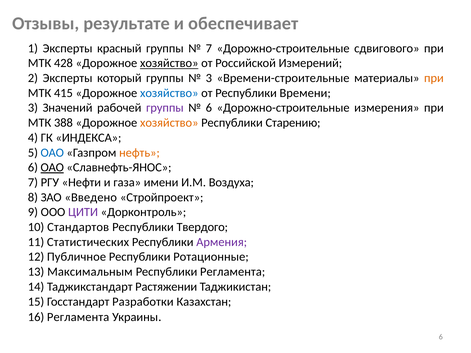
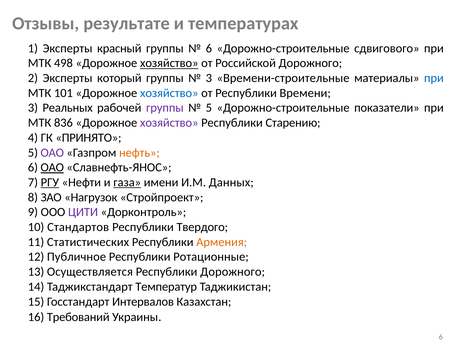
обеспечивает: обеспечивает -> температурах (243, 24)
7: 7 -> 6 (209, 48)
428: 428 -> 498 (63, 63)
Российской Измерений: Измерений -> Дорожного (310, 63)
при colour: orange -> blue (434, 78)
415: 415 -> 101 (63, 93)
Значений: Значений -> Реальных (68, 108)
6: 6 -> 5 (209, 108)
измерения: измерения -> показатели (387, 108)
388: 388 -> 836 (63, 123)
хозяйство colour: orange -> purple (169, 123)
ИНДЕКСА: ИНДЕКСА -> ПРИНЯТО (88, 138)
ОАО colour: blue -> purple (52, 153)
РГУ underline: none -> present (50, 183)
газа underline: none -> present (127, 183)
Воздуха: Воздуха -> Данных (231, 183)
Введено: Введено -> Нагрузок (91, 197)
Армения colour: purple -> orange (222, 242)
Максимальным: Максимальным -> Осуществляется (90, 272)
Республики Регламента: Регламента -> Дорожного (233, 272)
Растяжении: Растяжении -> Температур (166, 287)
Разработки: Разработки -> Интервалов (143, 302)
16 Регламента: Регламента -> Требований (78, 317)
